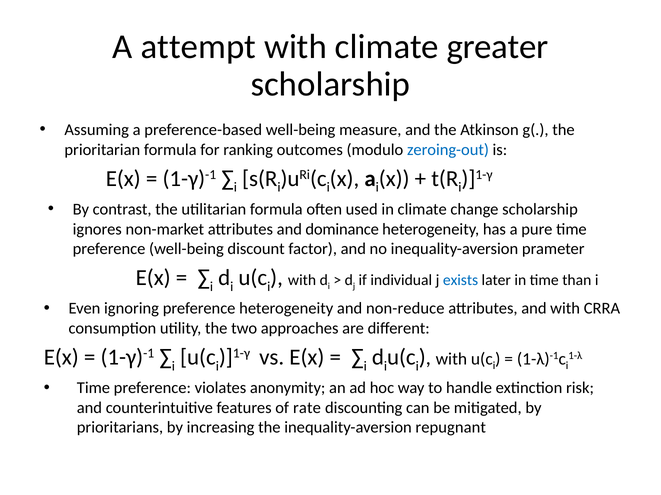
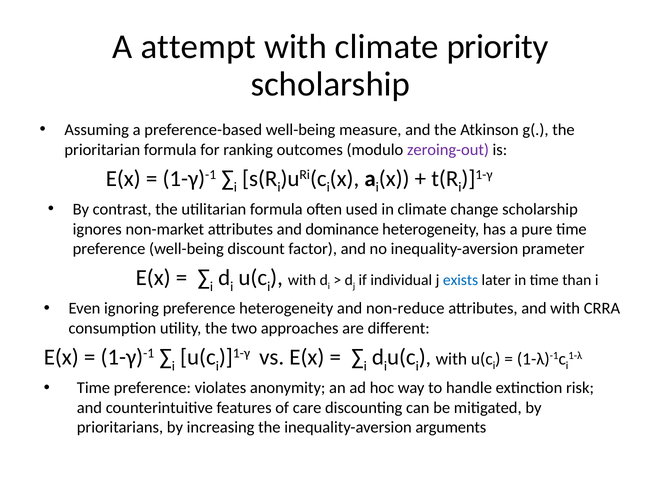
greater: greater -> priority (497, 47)
zeroing-out colour: blue -> purple (448, 150)
rate: rate -> care (307, 408)
repugnant: repugnant -> arguments (451, 428)
